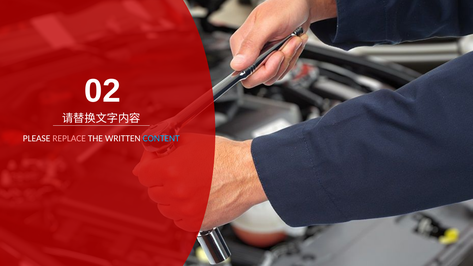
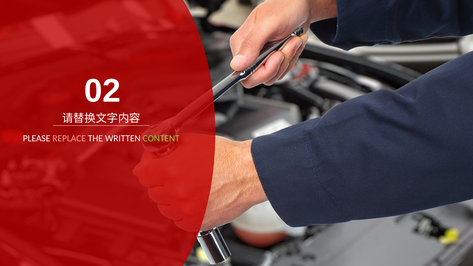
CONTENT colour: light blue -> light green (161, 138)
